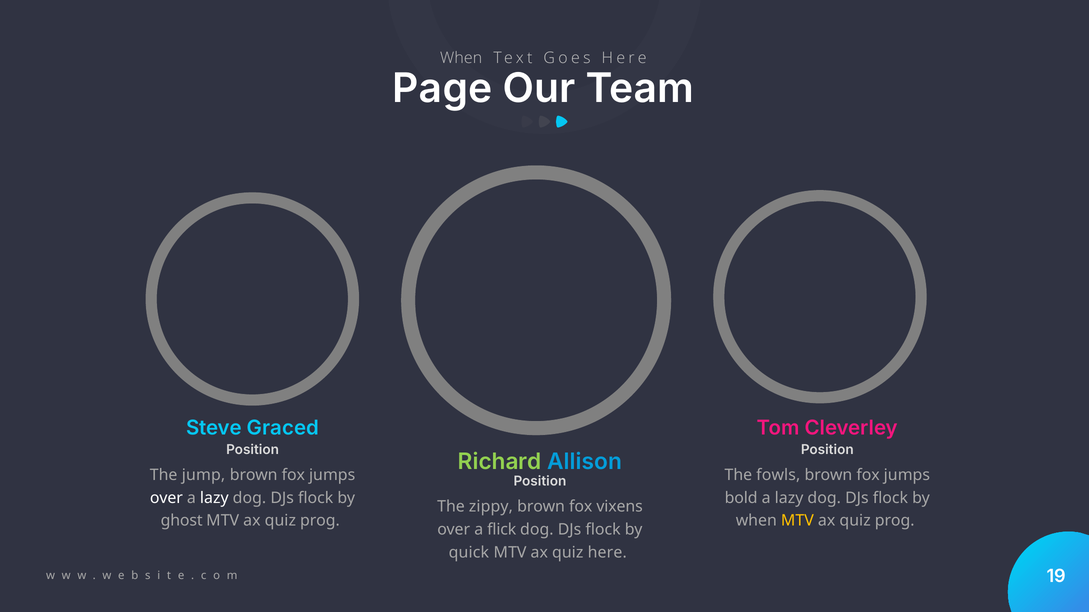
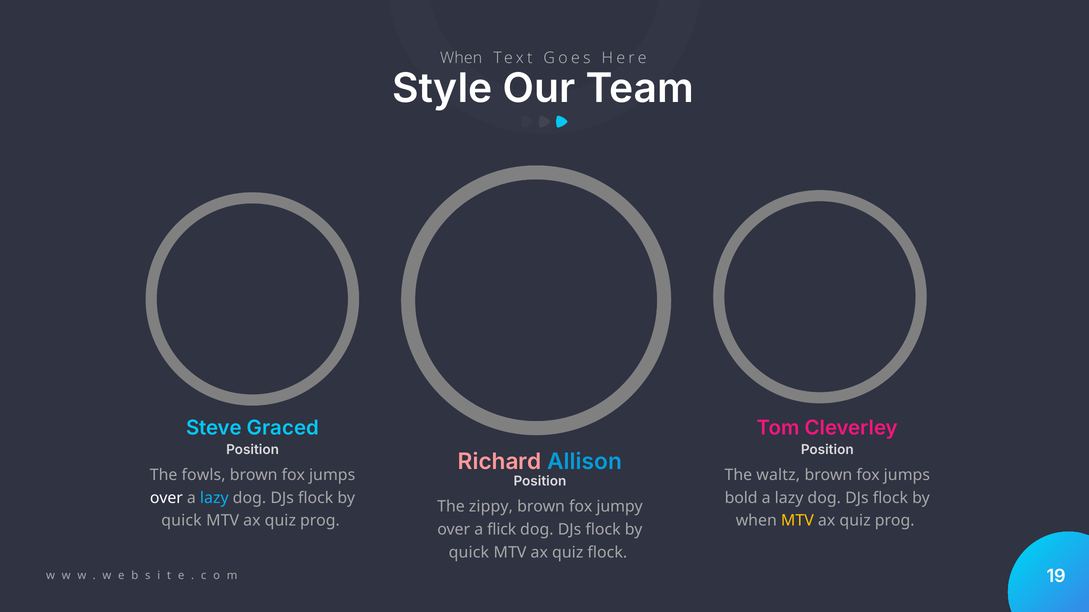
Page: Page -> Style (442, 89)
Richard colour: light green -> pink (500, 462)
jump: jump -> fowls (204, 475)
fowls: fowls -> waltz (778, 475)
lazy colour: white -> light blue (214, 498)
vixens: vixens -> jumpy (620, 507)
ghost: ghost -> quick (182, 521)
quiz here: here -> flock (607, 553)
